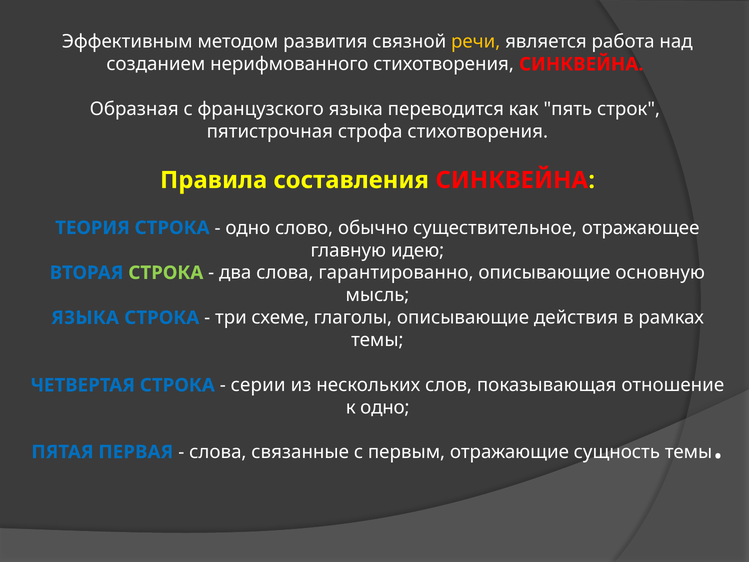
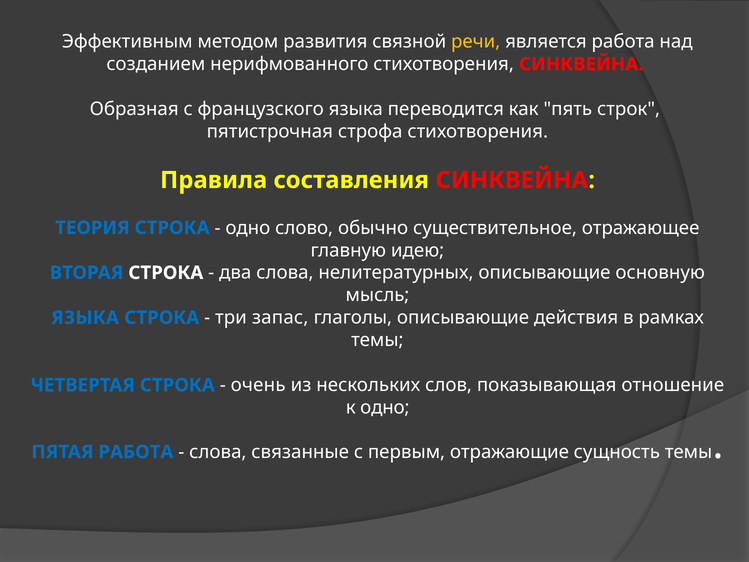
СТРОКА colour: light green -> white (166, 273)
гарантированно: гарантированно -> нелитературных (396, 273)
схеме: схеме -> запас (280, 318)
серии: серии -> очень (258, 385)
ПЯТАЯ ПЕРВАЯ: ПЕРВАЯ -> РАБОТА (136, 452)
